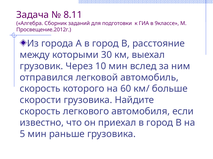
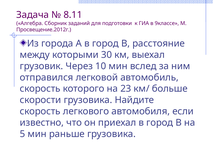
60: 60 -> 23 (126, 89)
